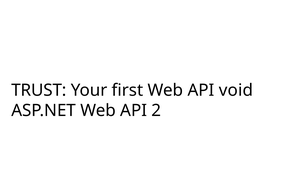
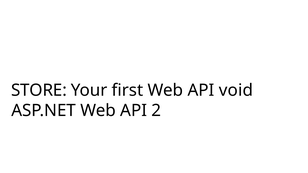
TRUST: TRUST -> STORE (39, 90)
